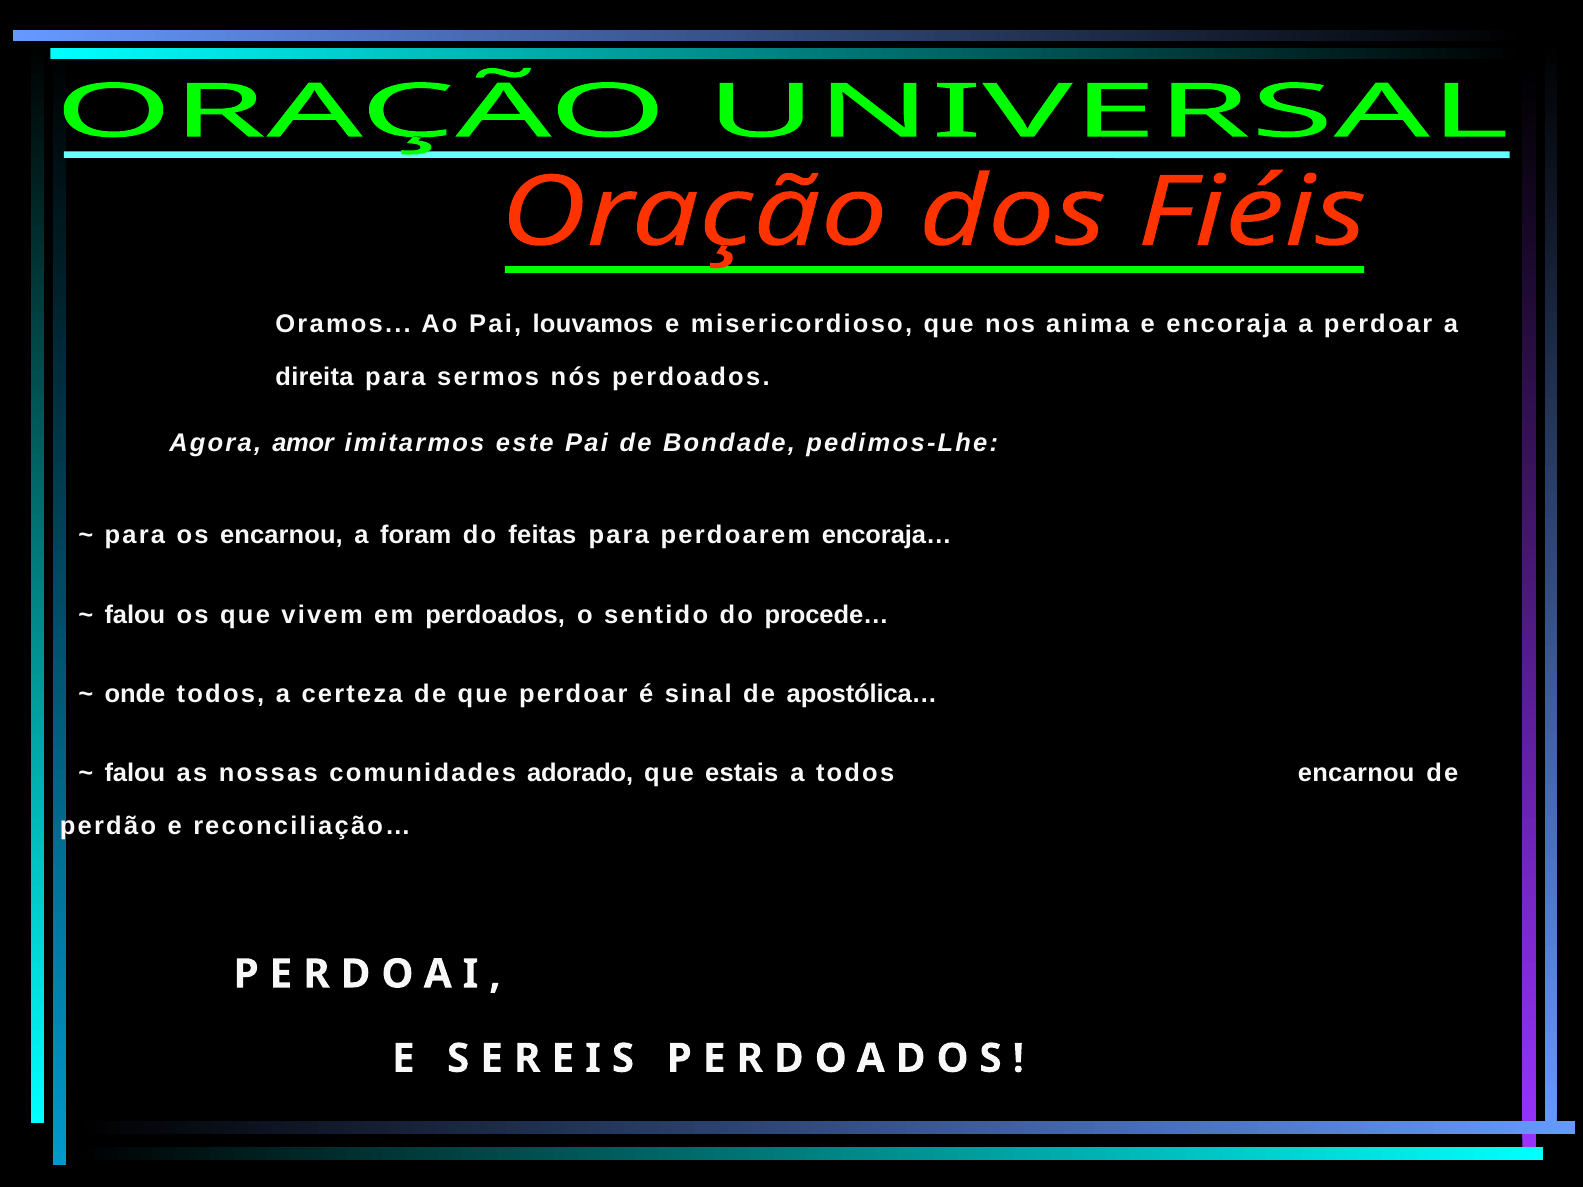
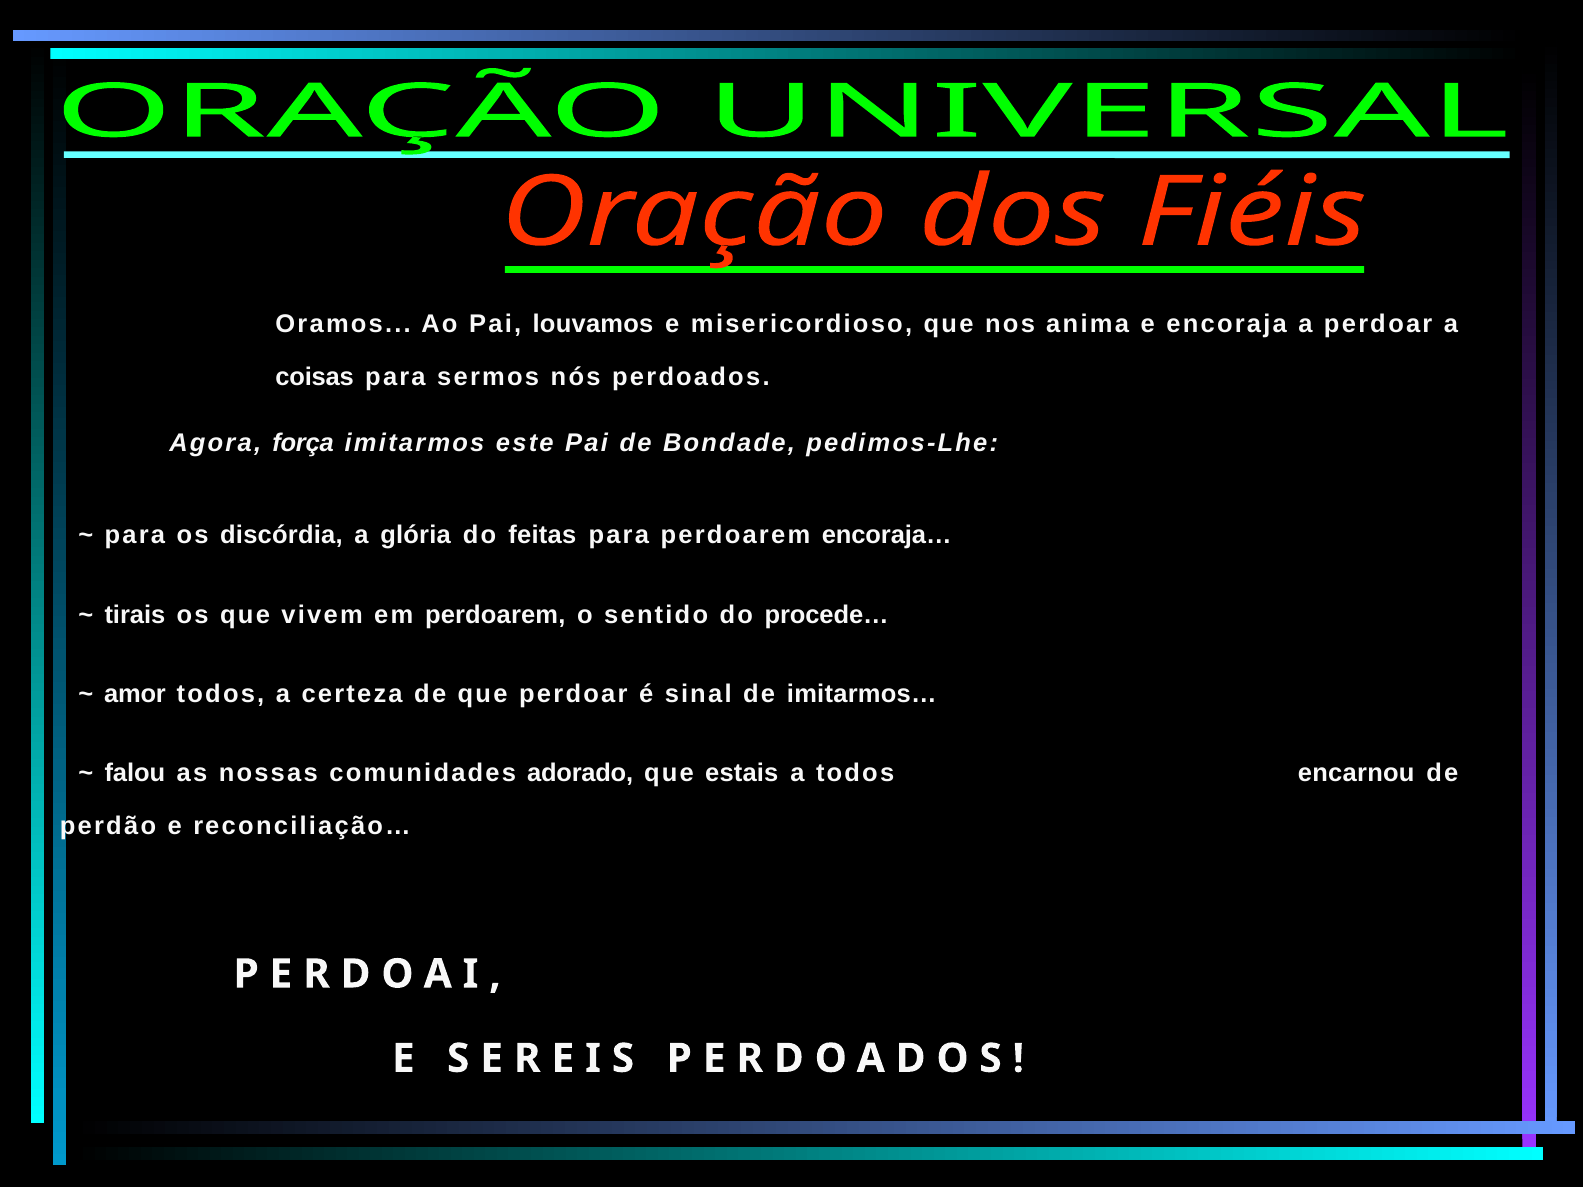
direita: direita -> coisas (315, 377)
amor: amor -> força (303, 443)
os encarnou: encarnou -> discórdia (281, 536)
foram: foram -> glória (416, 536)
falou: falou -> tirais (135, 615)
em perdoados: perdoados -> perdoarem (495, 615)
onde: onde -> amor (135, 694)
apostólica…: apostólica… -> imitarmos… (862, 694)
